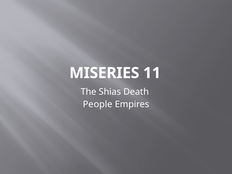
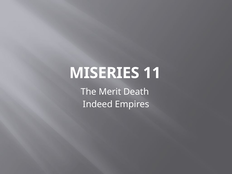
Shias: Shias -> Merit (110, 92)
People: People -> Indeed (98, 104)
